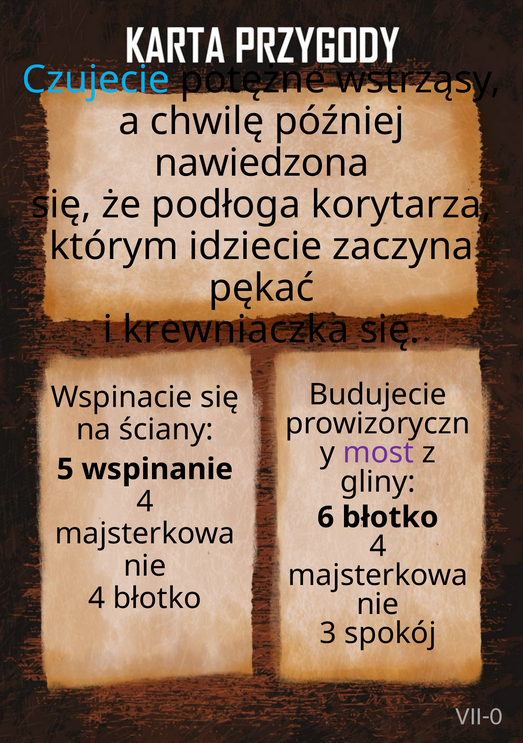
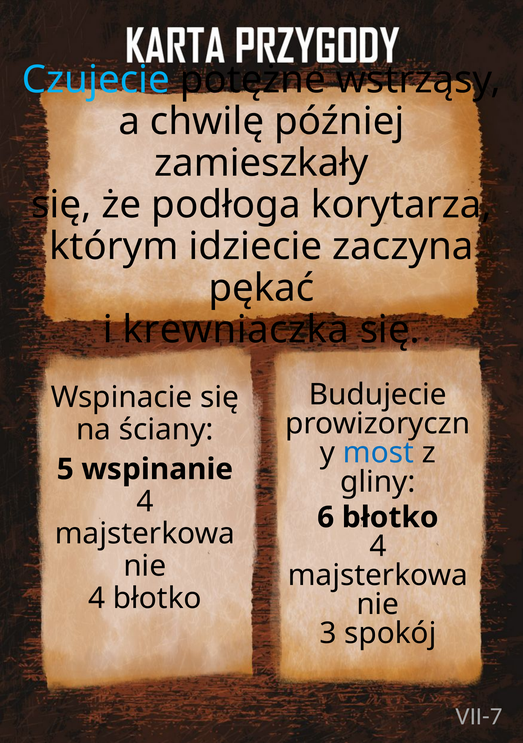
nawiedzona: nawiedzona -> zamieszkały (261, 163)
most colour: purple -> blue (378, 453)
VII-0: VII-0 -> VII-7 (479, 716)
